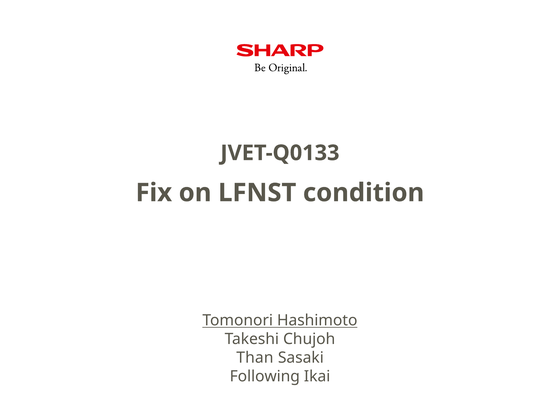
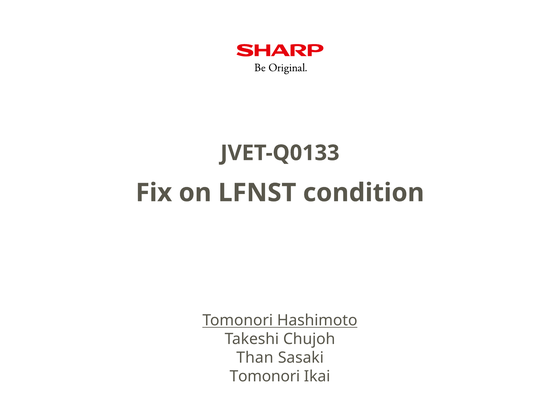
Following: Following -> Tomonori (265, 376)
